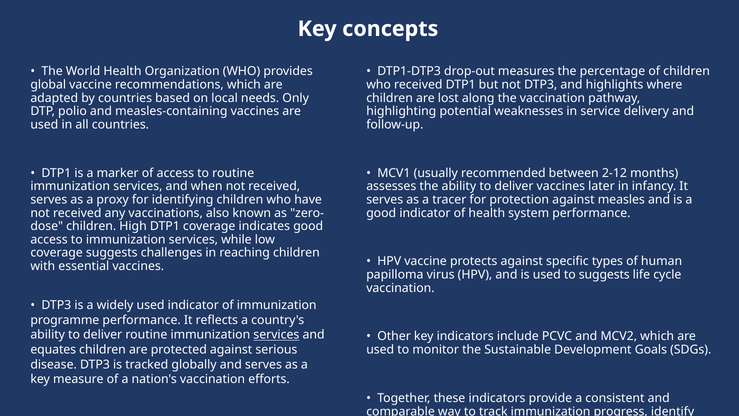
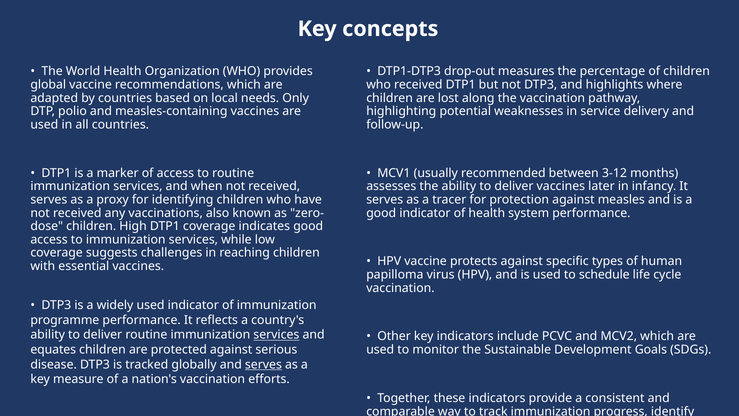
2-12: 2-12 -> 3-12 (614, 173)
to suggests: suggests -> schedule (604, 274)
serves underline: none -> present (263, 364)
